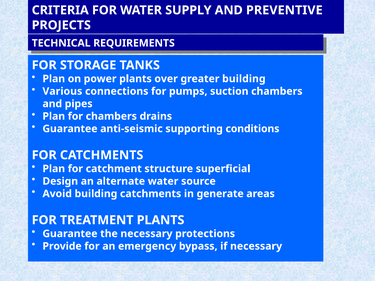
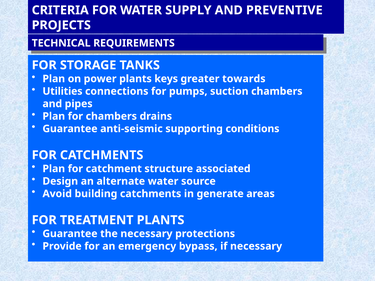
over: over -> keys (166, 79)
greater building: building -> towards (244, 79)
Various: Various -> Utilities (62, 91)
superficial: superficial -> associated (223, 169)
